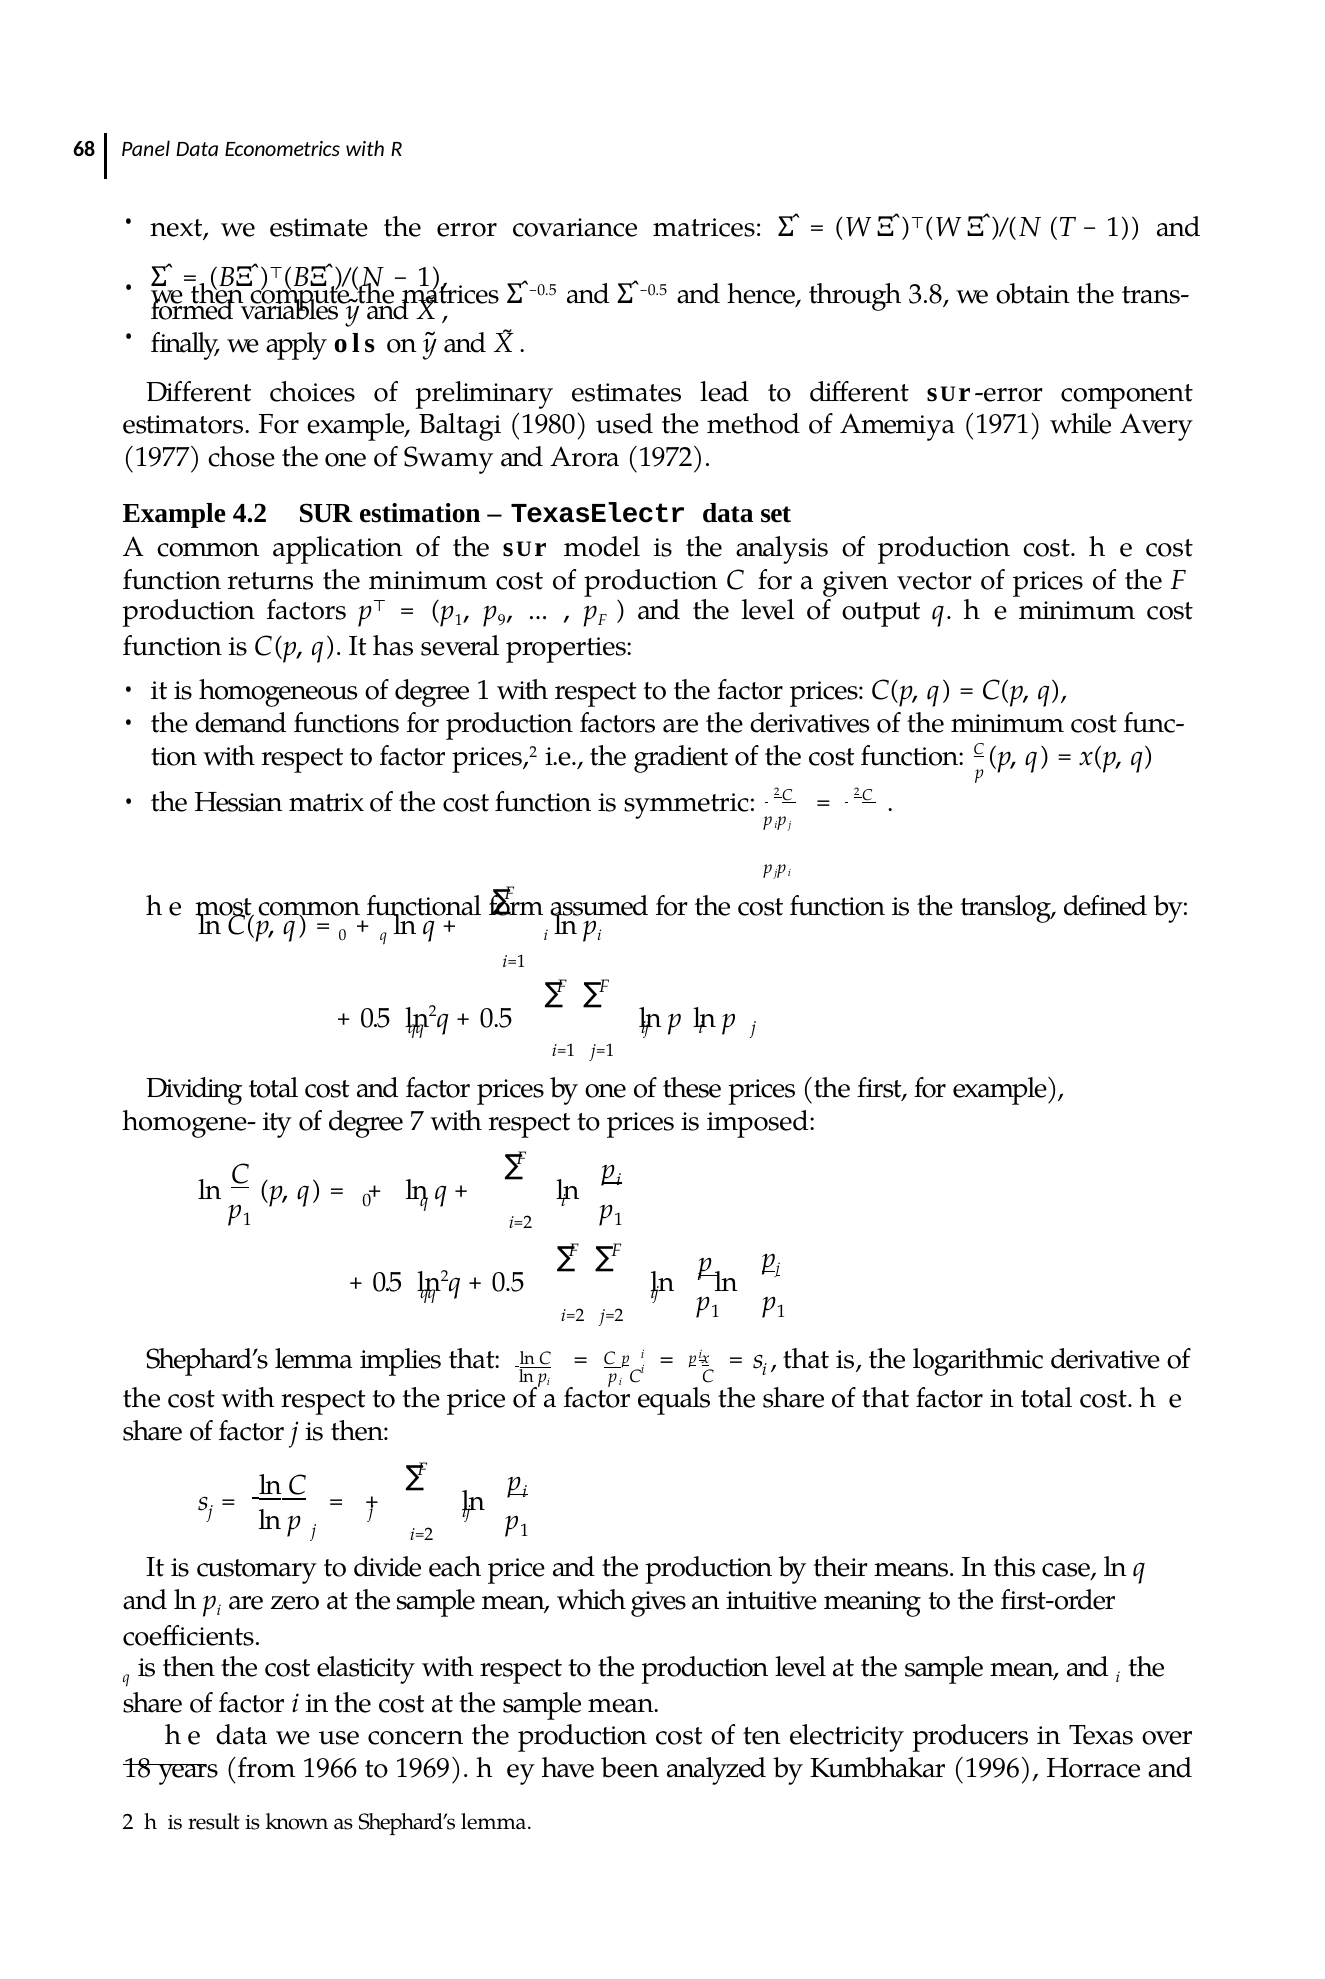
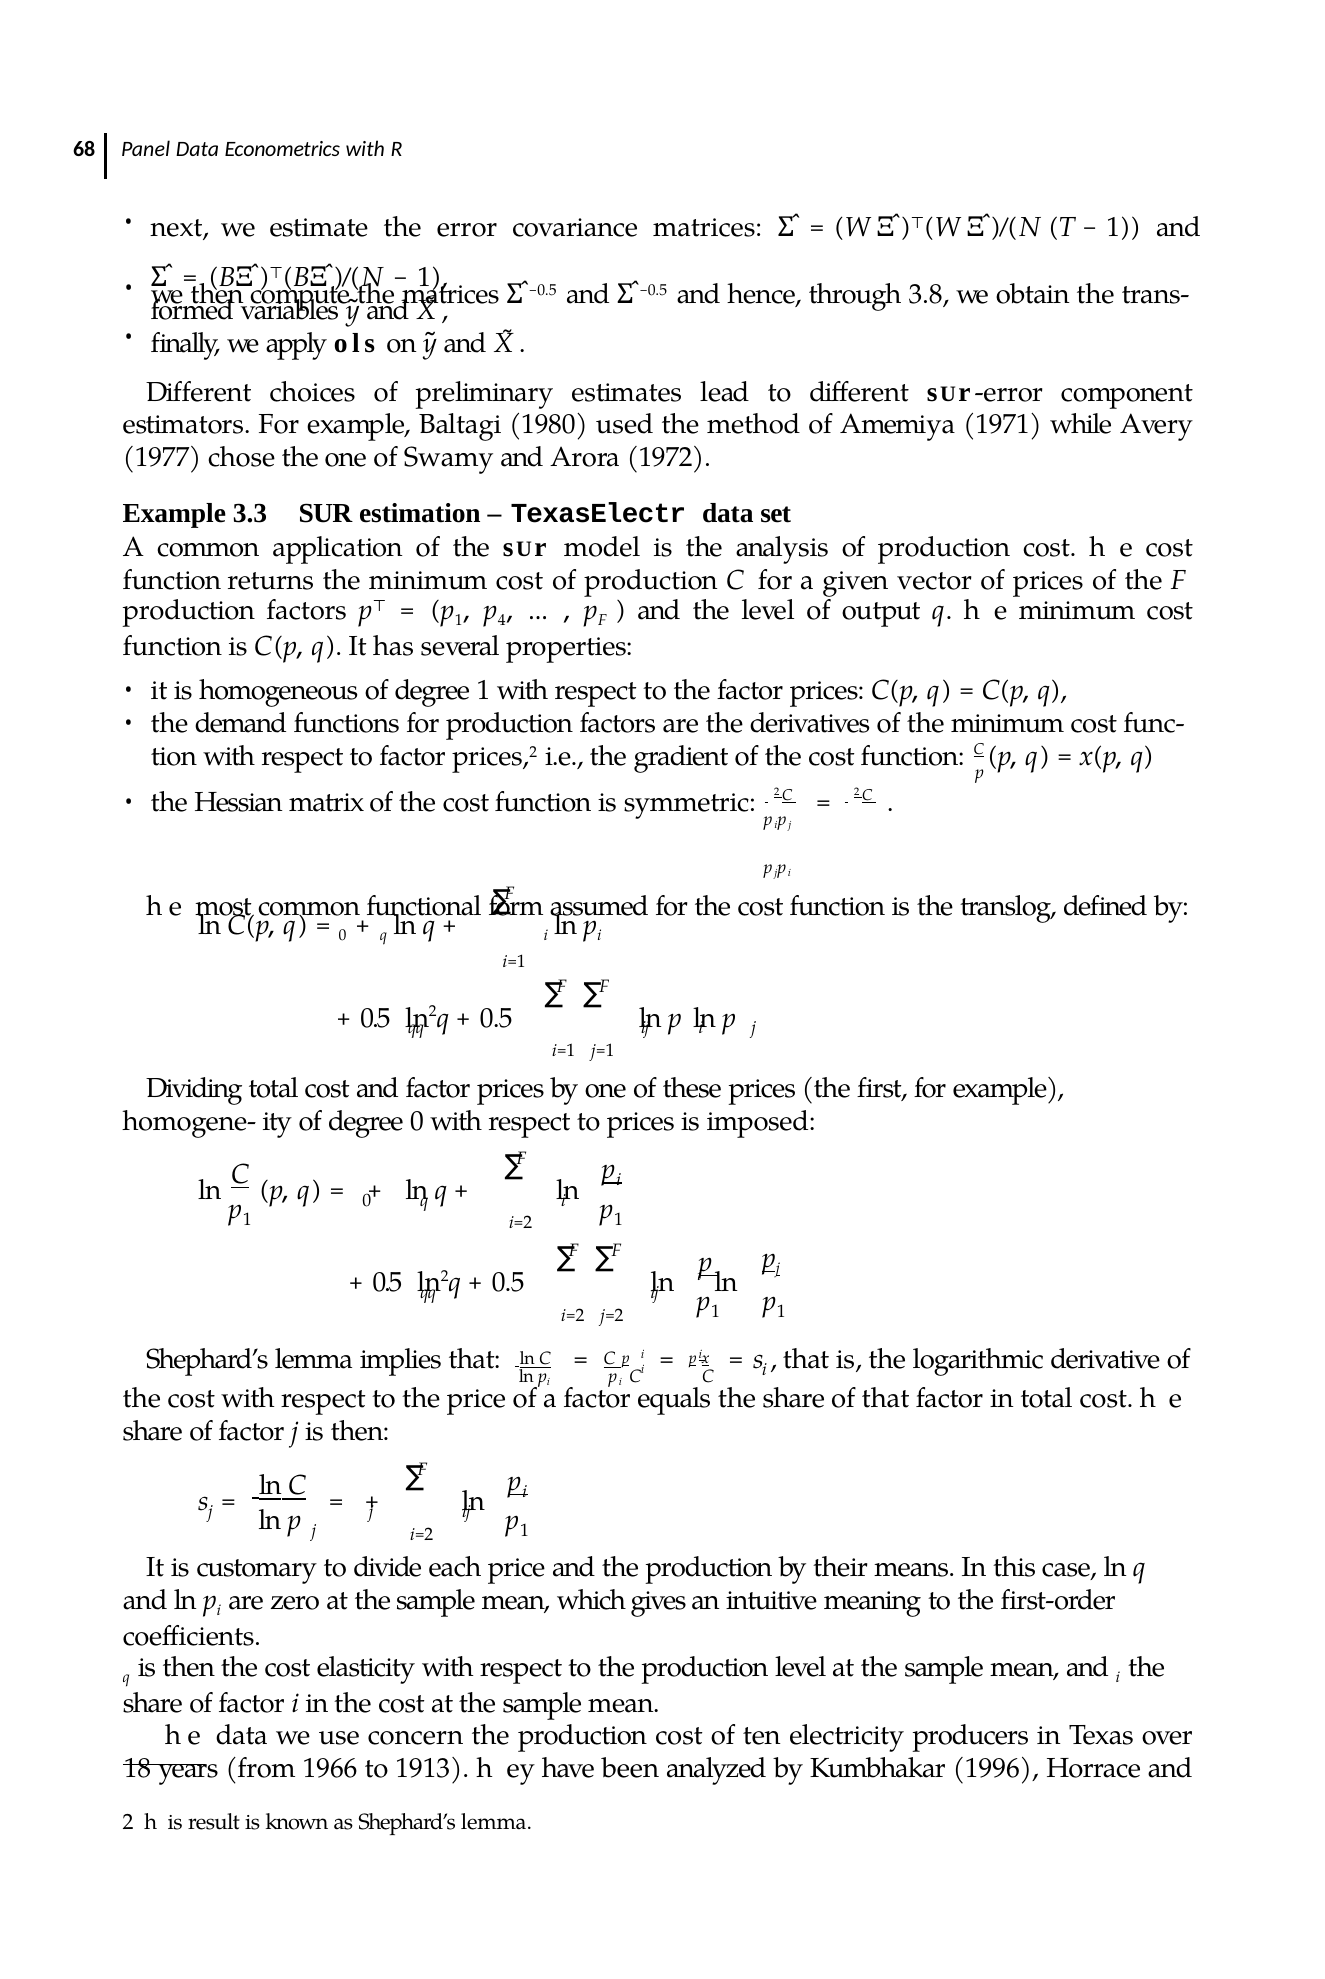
4.2: 4.2 -> 3.3 (250, 514)
9: 9 -> 4 (502, 620)
degree 7: 7 -> 0 (417, 1121)
1969: 1969 -> 1913 (432, 1768)
